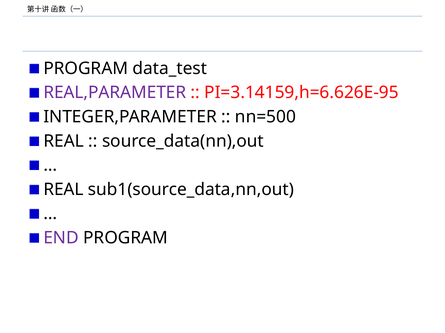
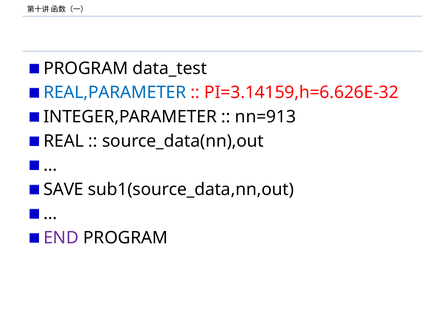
REAL,PARAMETER colour: purple -> blue (115, 93)
PI=3.14159,h=6.626E-95: PI=3.14159,h=6.626E-95 -> PI=3.14159,h=6.626E-32 (302, 93)
nn=500: nn=500 -> nn=913 (265, 117)
REAL: REAL -> SAVE (64, 190)
